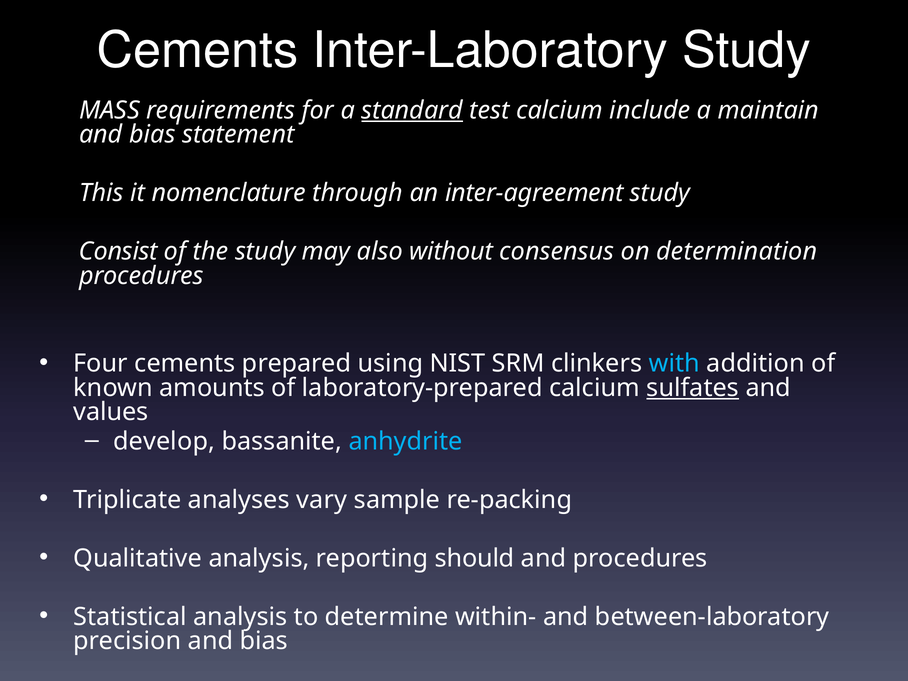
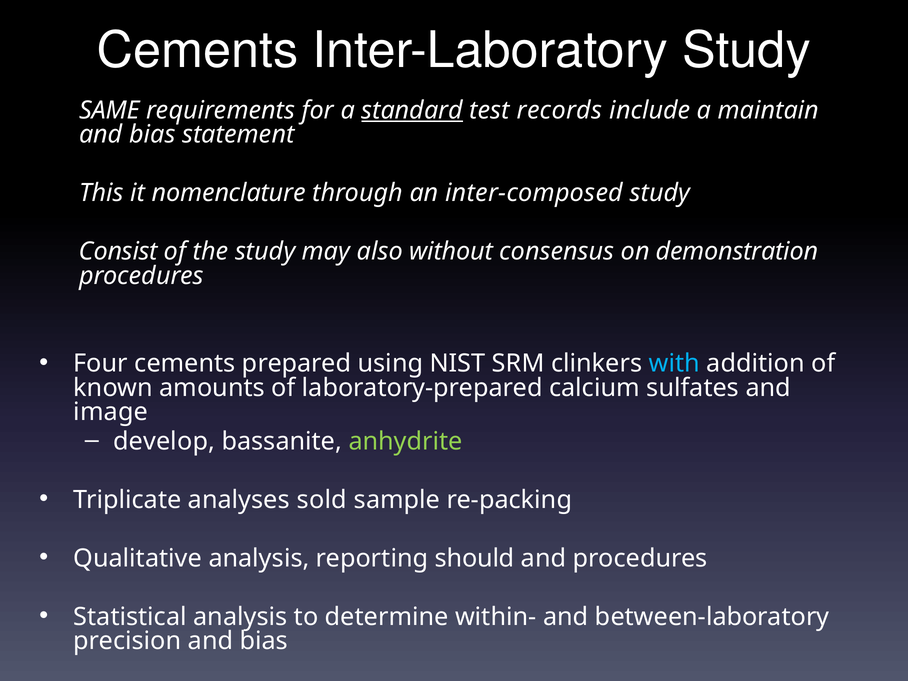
MASS: MASS -> SAME (109, 110)
test calcium: calcium -> records (559, 110)
inter-agreement: inter-agreement -> inter-composed (534, 193)
determination: determination -> demonstration (737, 251)
sulfates underline: present -> none (693, 388)
values: values -> image (111, 412)
anhydrite colour: light blue -> light green (406, 441)
vary: vary -> sold (322, 500)
